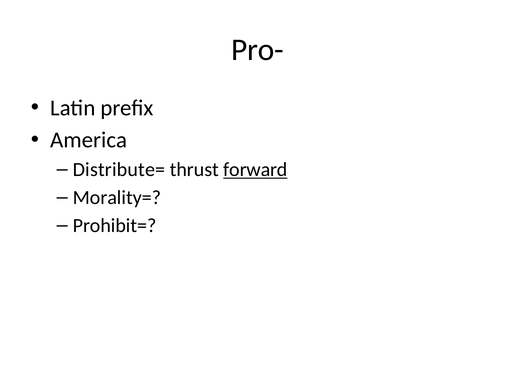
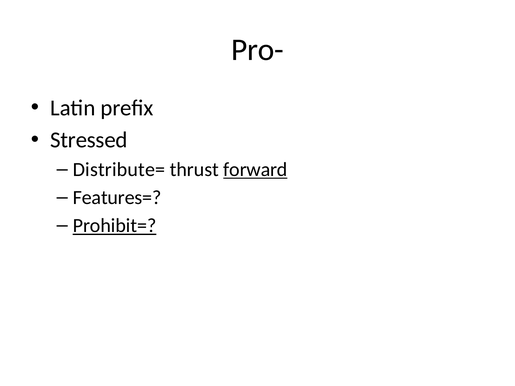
America: America -> Stressed (89, 140)
Morality=: Morality= -> Features= (117, 198)
Prohibit= underline: none -> present (115, 226)
